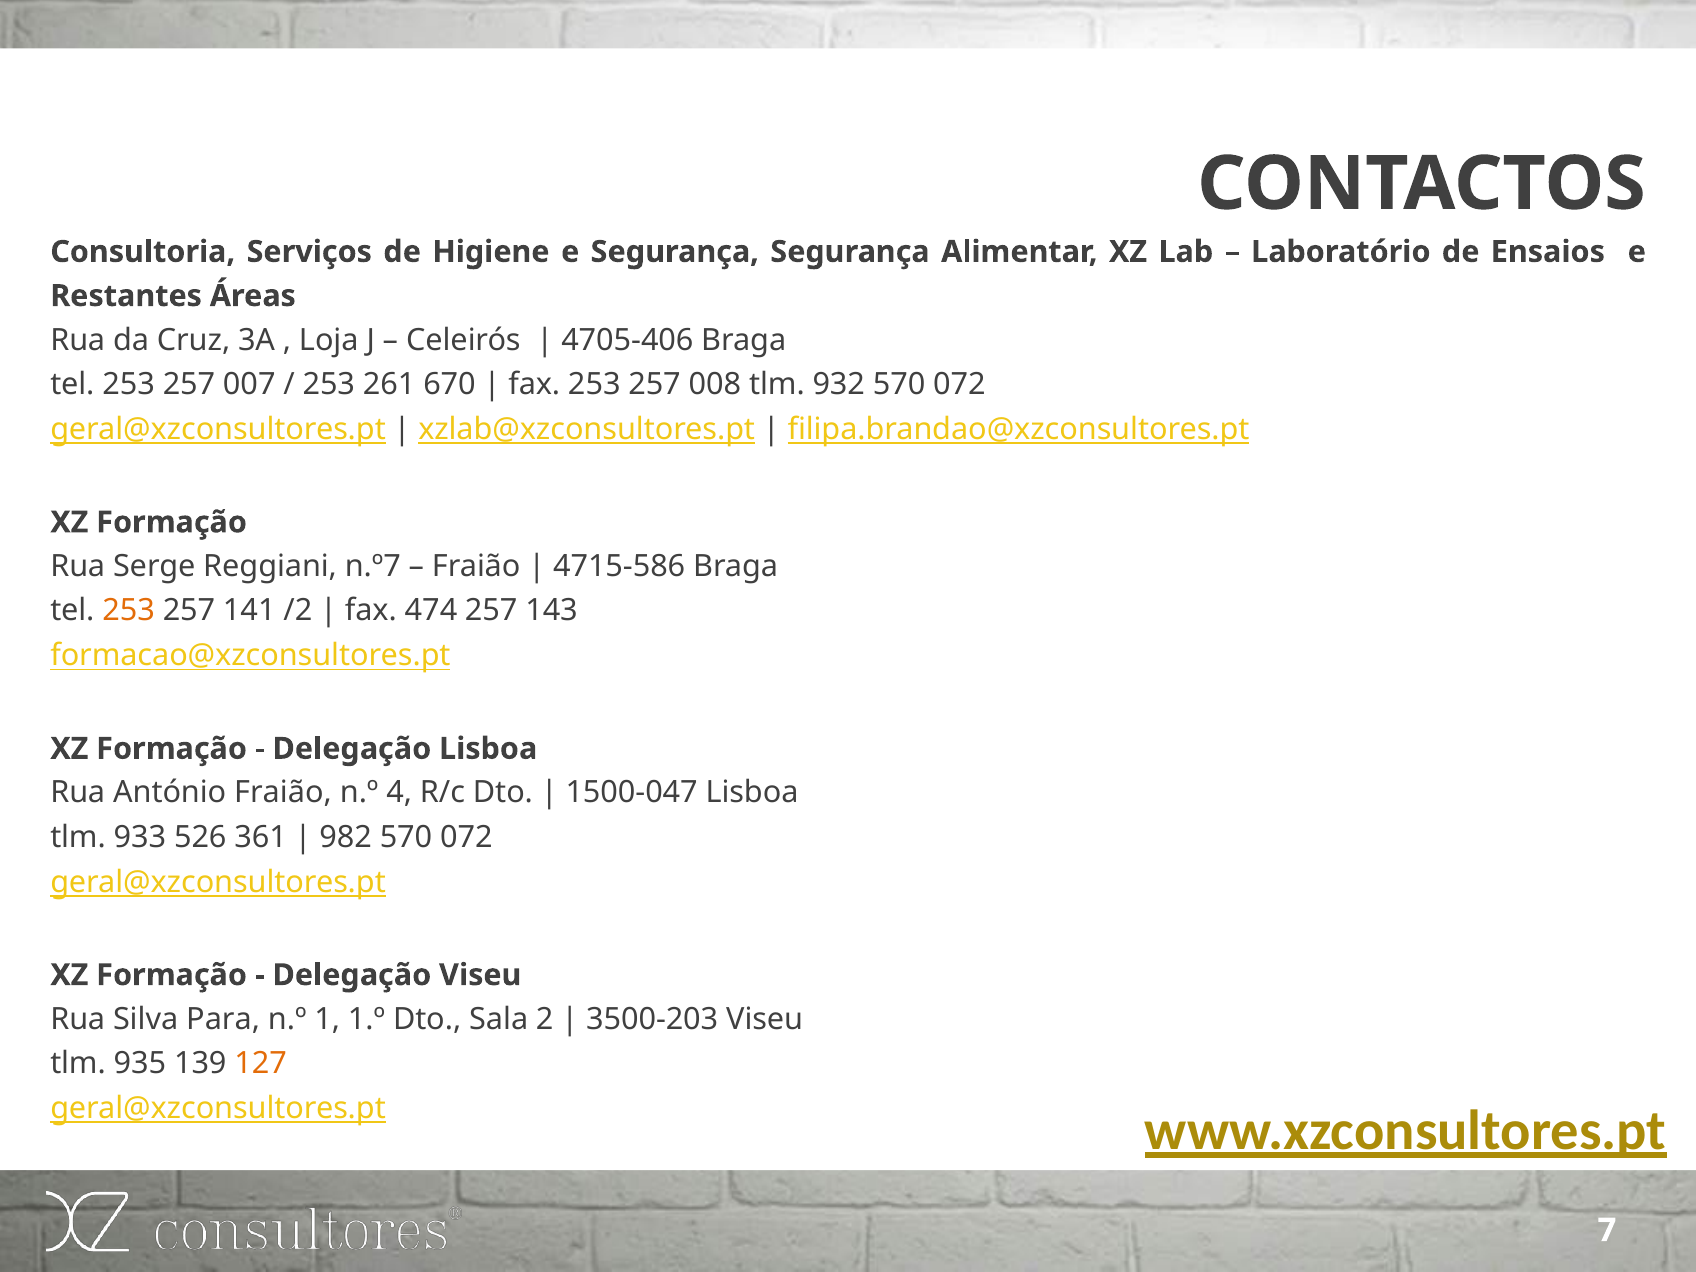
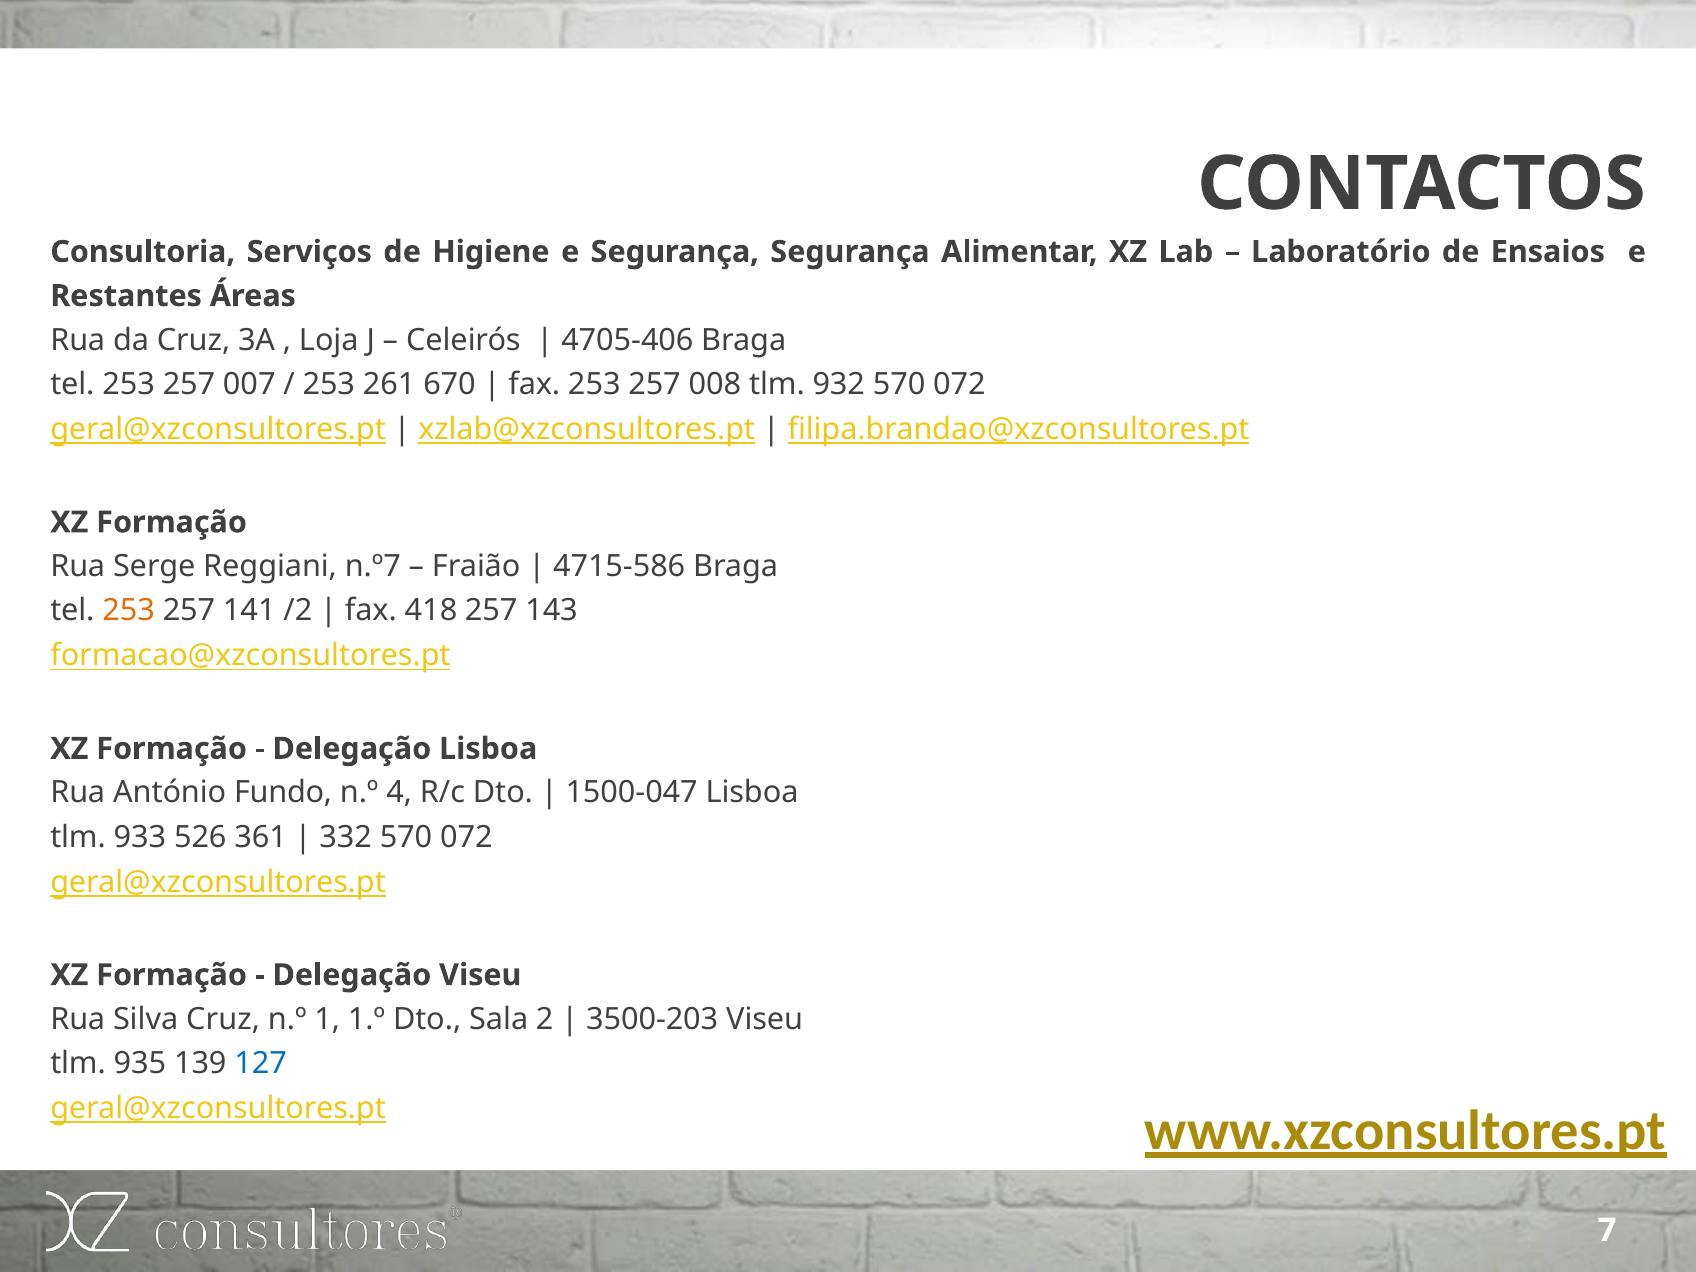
474: 474 -> 418 (431, 611)
António Fraião: Fraião -> Fundo (283, 793)
982: 982 -> 332 (346, 837)
Silva Para: Para -> Cruz (223, 1019)
127 colour: orange -> blue (261, 1063)
